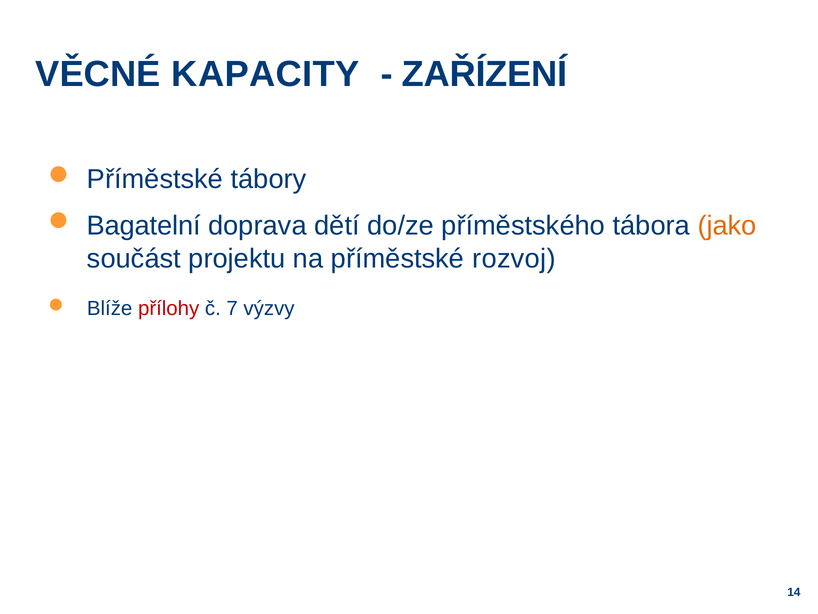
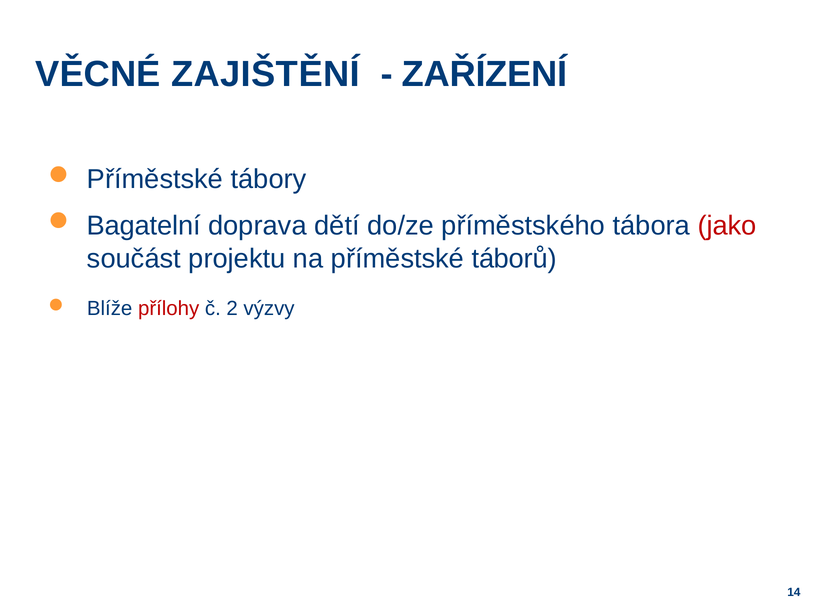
KAPACITY: KAPACITY -> ZAJIŠTĚNÍ (266, 74)
jako colour: orange -> red (727, 226)
rozvoj: rozvoj -> táborů (514, 258)
7: 7 -> 2 (232, 308)
